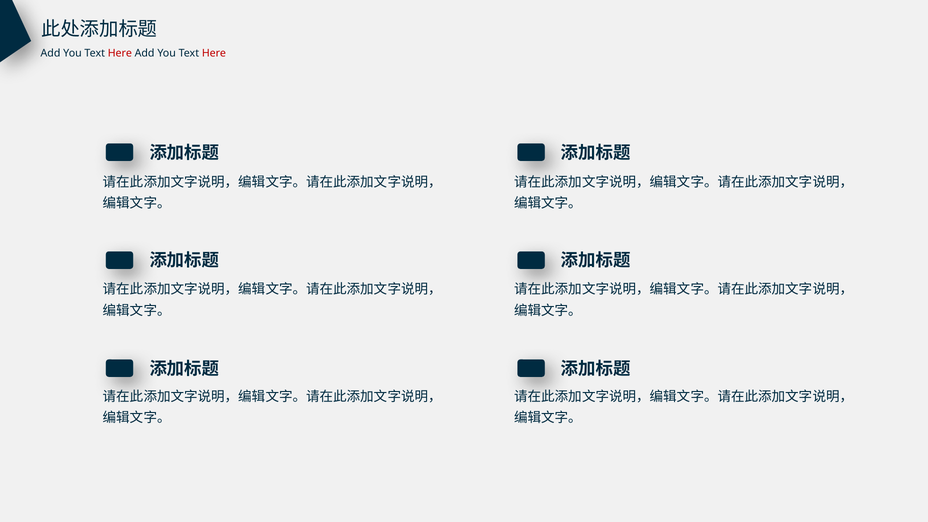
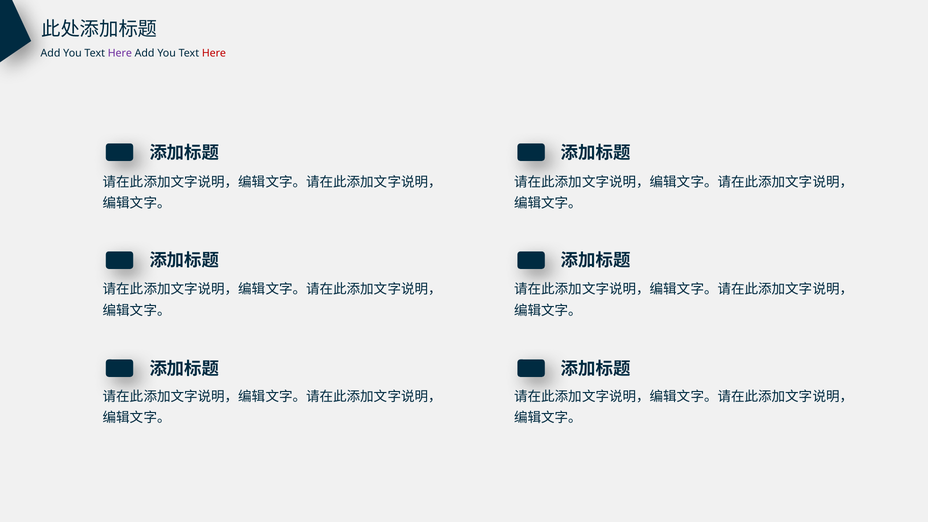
Here colour: red -> purple (120, 53)
